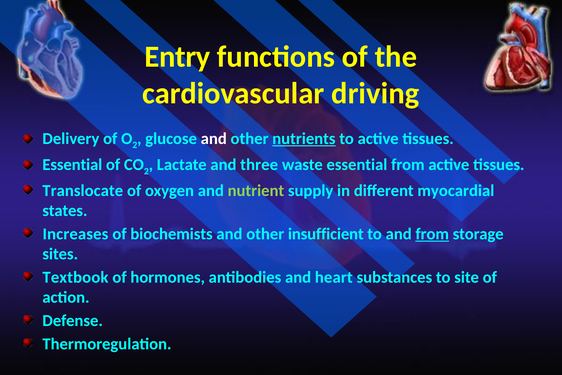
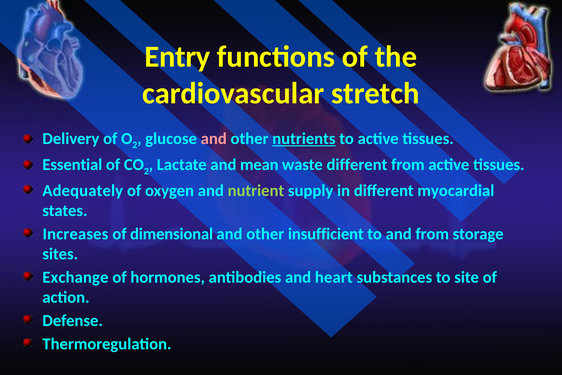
driving: driving -> stretch (375, 93)
and colour: white -> pink (214, 138)
three: three -> mean (259, 165)
waste essential: essential -> different (357, 165)
Translocate: Translocate -> Adequately (83, 191)
biochemists: biochemists -> dimensional (172, 234)
from underline: present -> none (432, 234)
Textbook: Textbook -> Exchange (75, 277)
